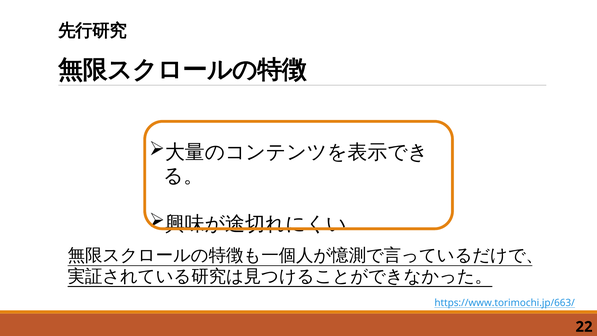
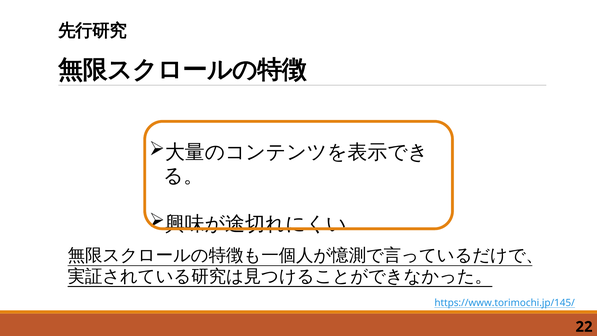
https://www.torimochi.jp/663/: https://www.torimochi.jp/663/ -> https://www.torimochi.jp/145/ (505, 303)
